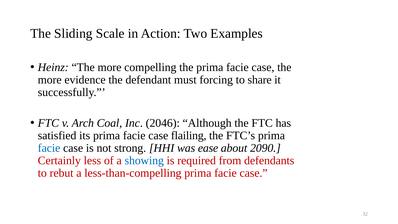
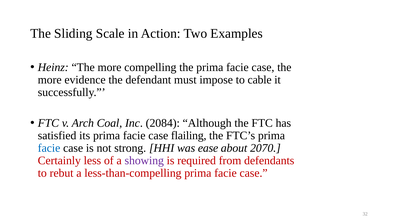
forcing: forcing -> impose (216, 80)
share: share -> cable (260, 80)
2046: 2046 -> 2084 (163, 123)
2090: 2090 -> 2070 (265, 148)
showing colour: blue -> purple (144, 160)
